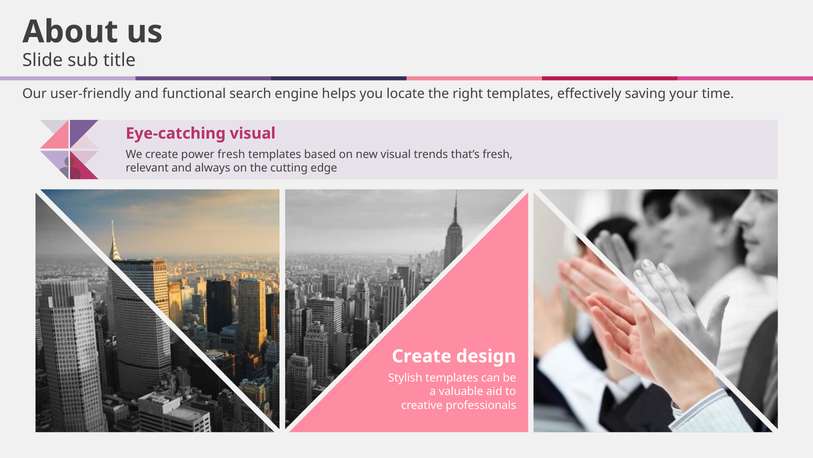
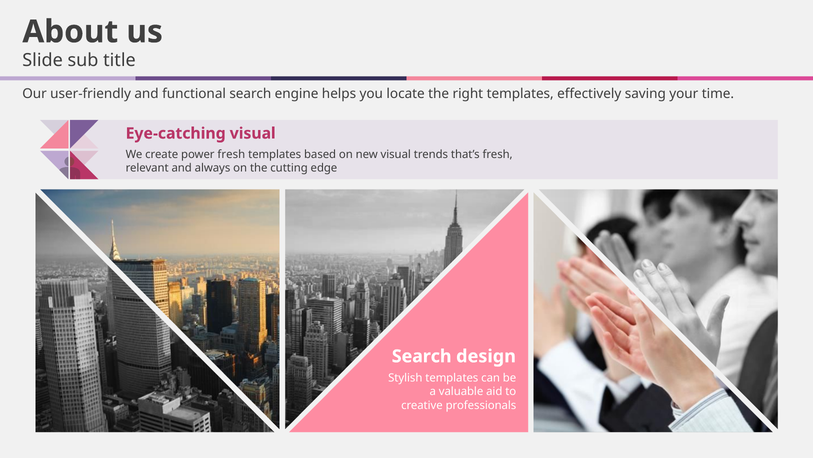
Create: Create -> Search (422, 356)
